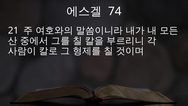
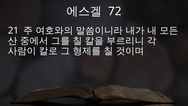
74: 74 -> 72 (115, 11)
